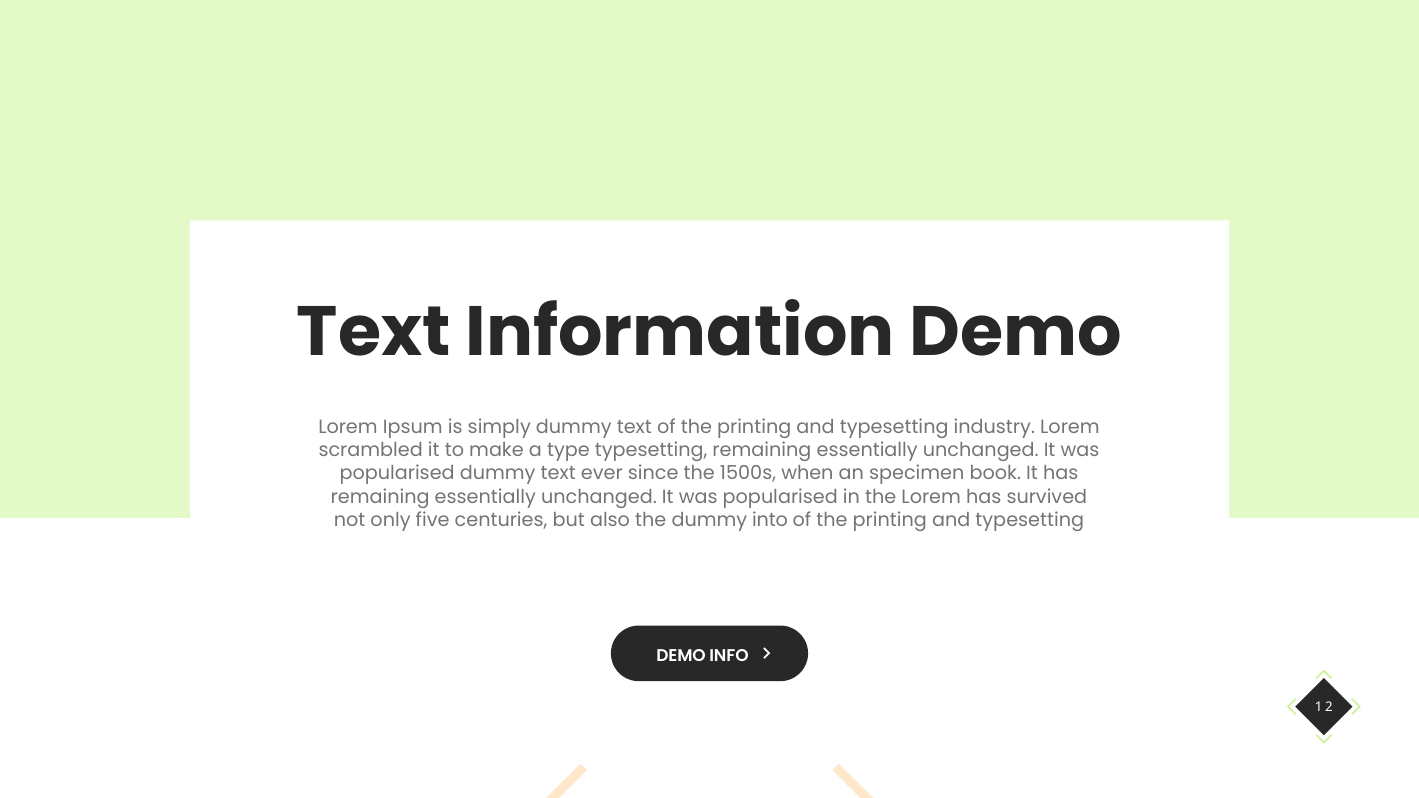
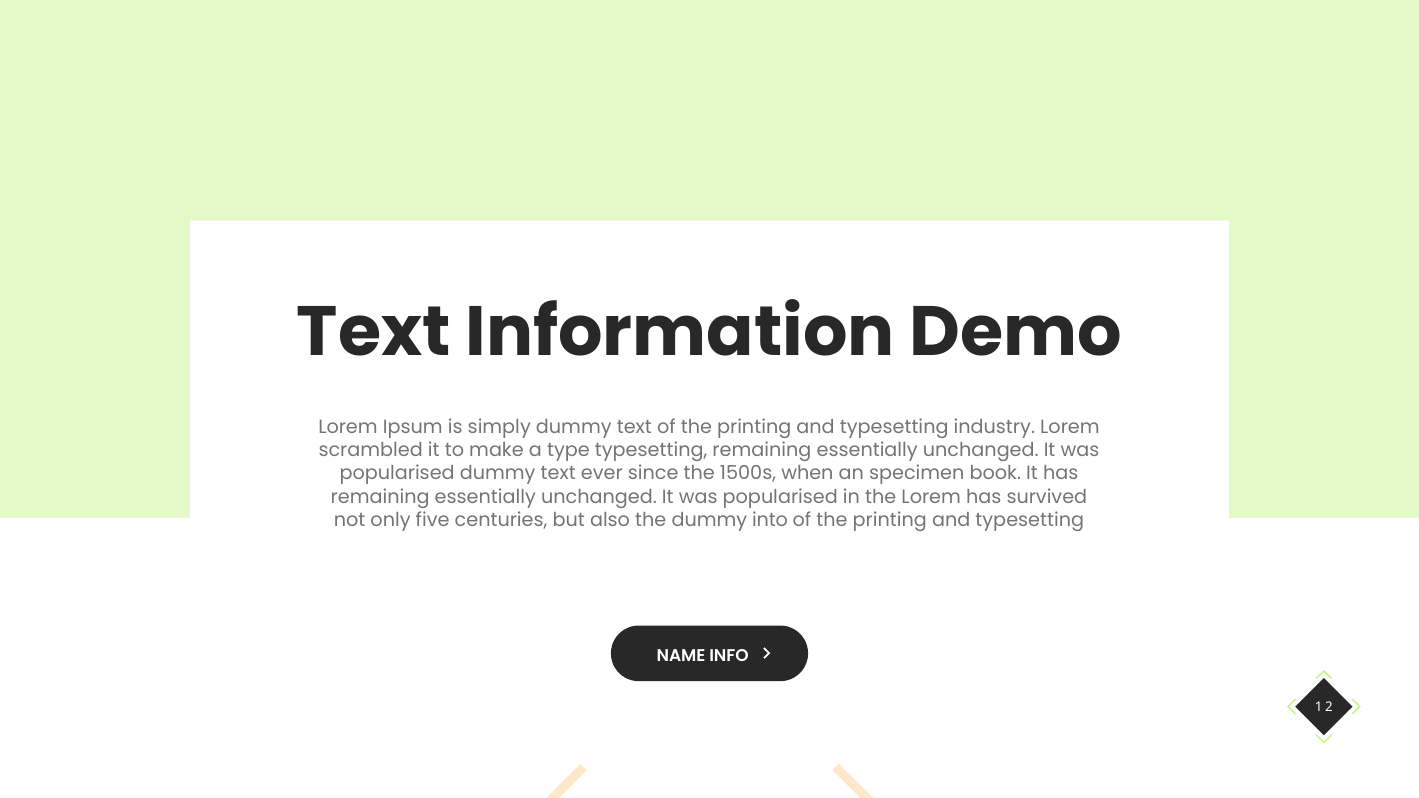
DEMO: DEMO -> NAME (681, 656)
